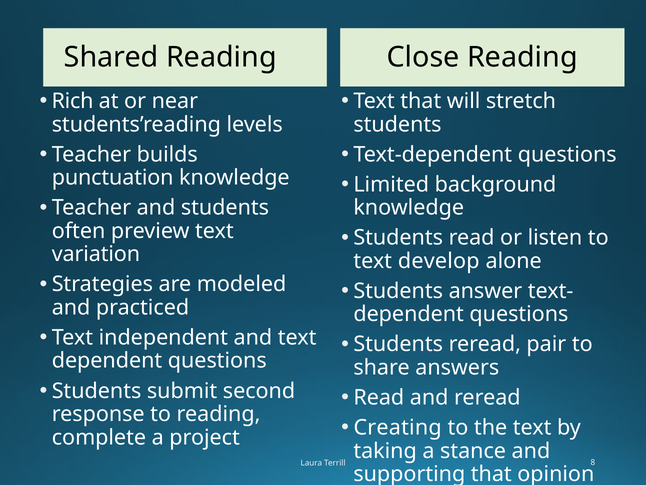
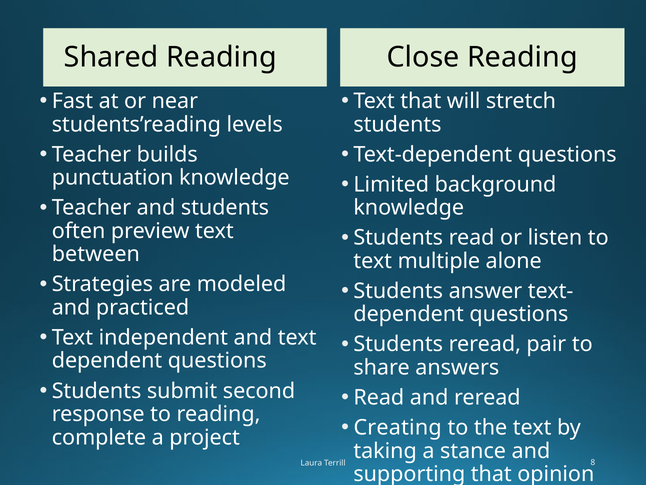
Rich: Rich -> Fast (72, 101)
variation: variation -> between (96, 254)
develop: develop -> multiple (439, 261)
